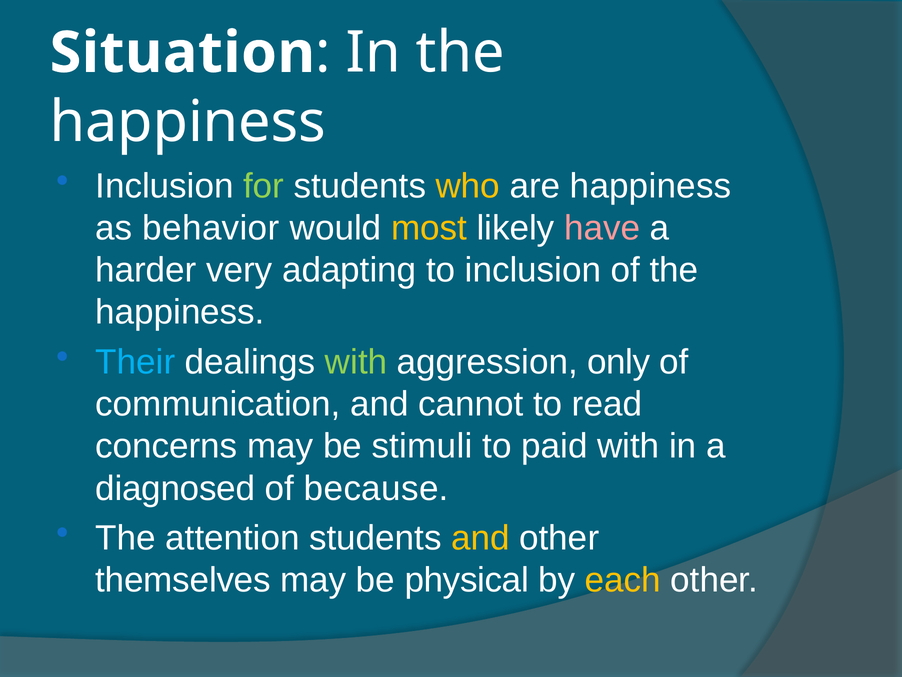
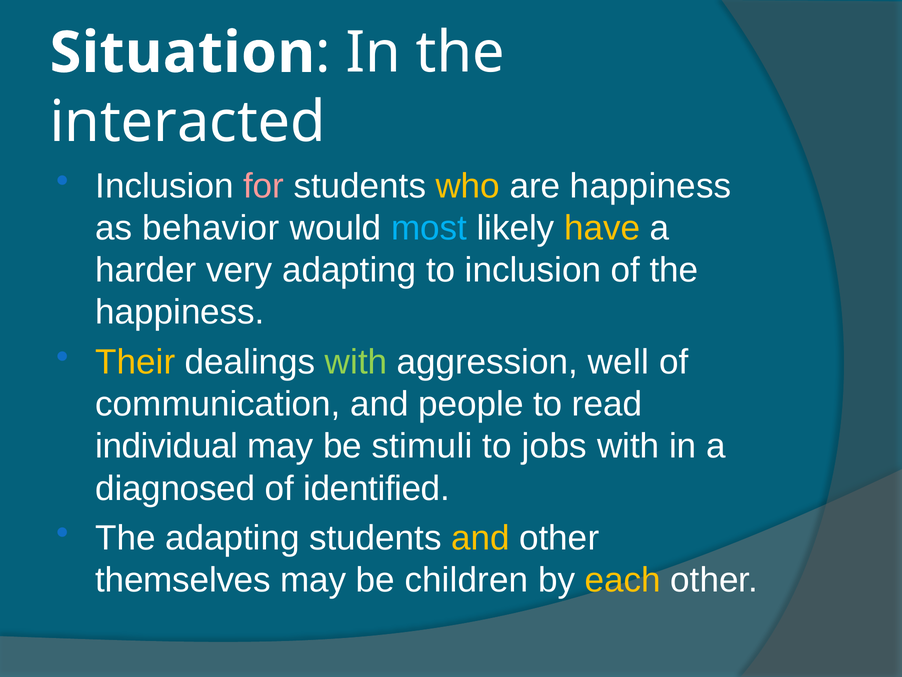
happiness: happiness -> interacted (188, 122)
for colour: light green -> pink (264, 186)
most colour: yellow -> light blue (429, 228)
have colour: pink -> yellow (602, 228)
Their colour: light blue -> yellow (135, 362)
only: only -> well (618, 362)
cannot: cannot -> people (471, 404)
concerns: concerns -> individual (167, 446)
paid: paid -> jobs (554, 446)
because: because -> identified (377, 488)
The attention: attention -> adapting (233, 538)
physical: physical -> children (466, 580)
